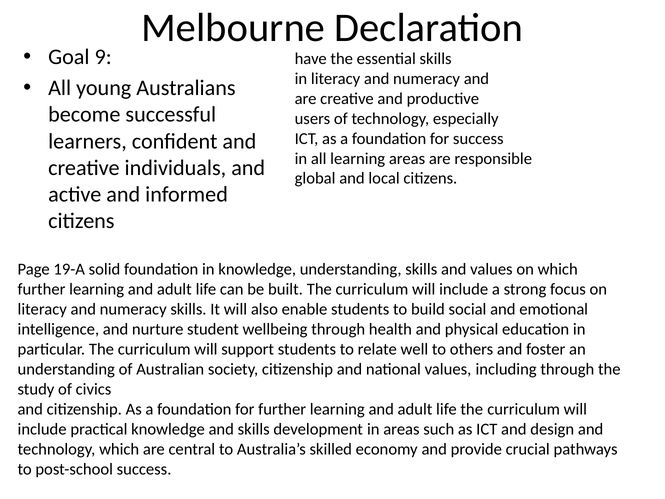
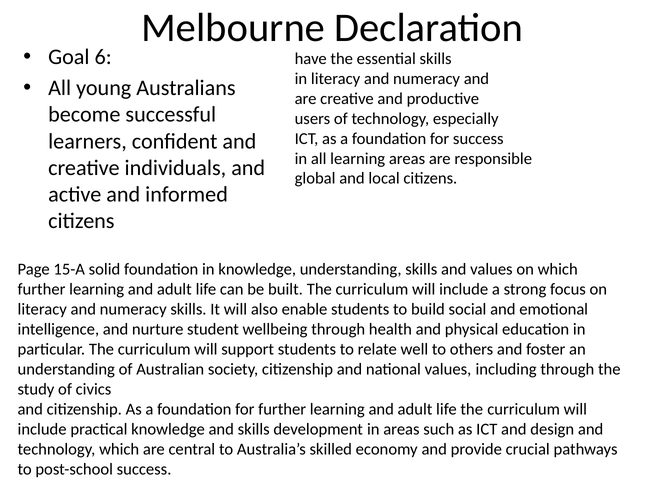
9: 9 -> 6 (103, 57)
19-A: 19-A -> 15-A (69, 269)
